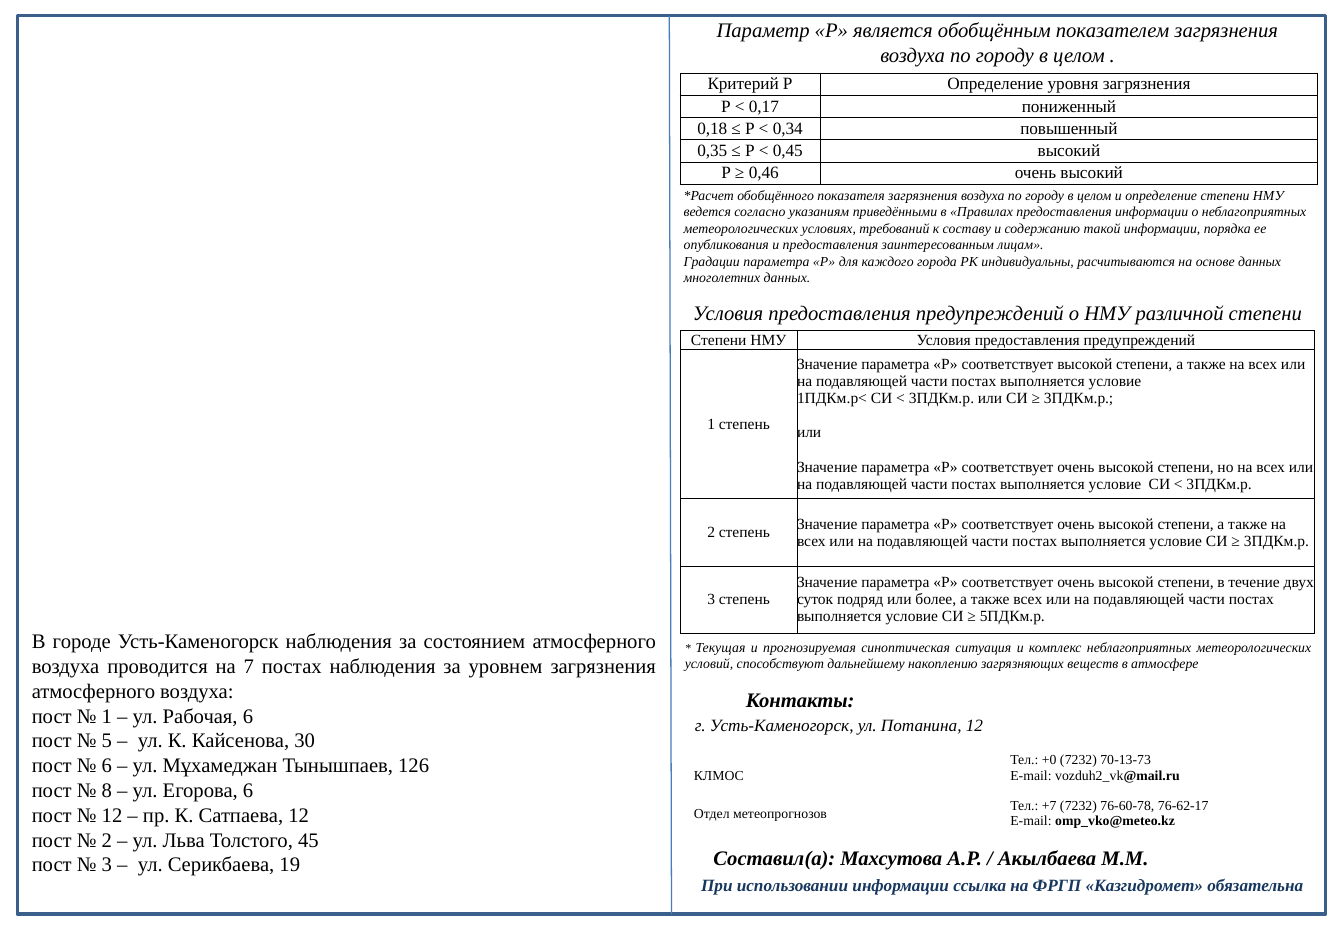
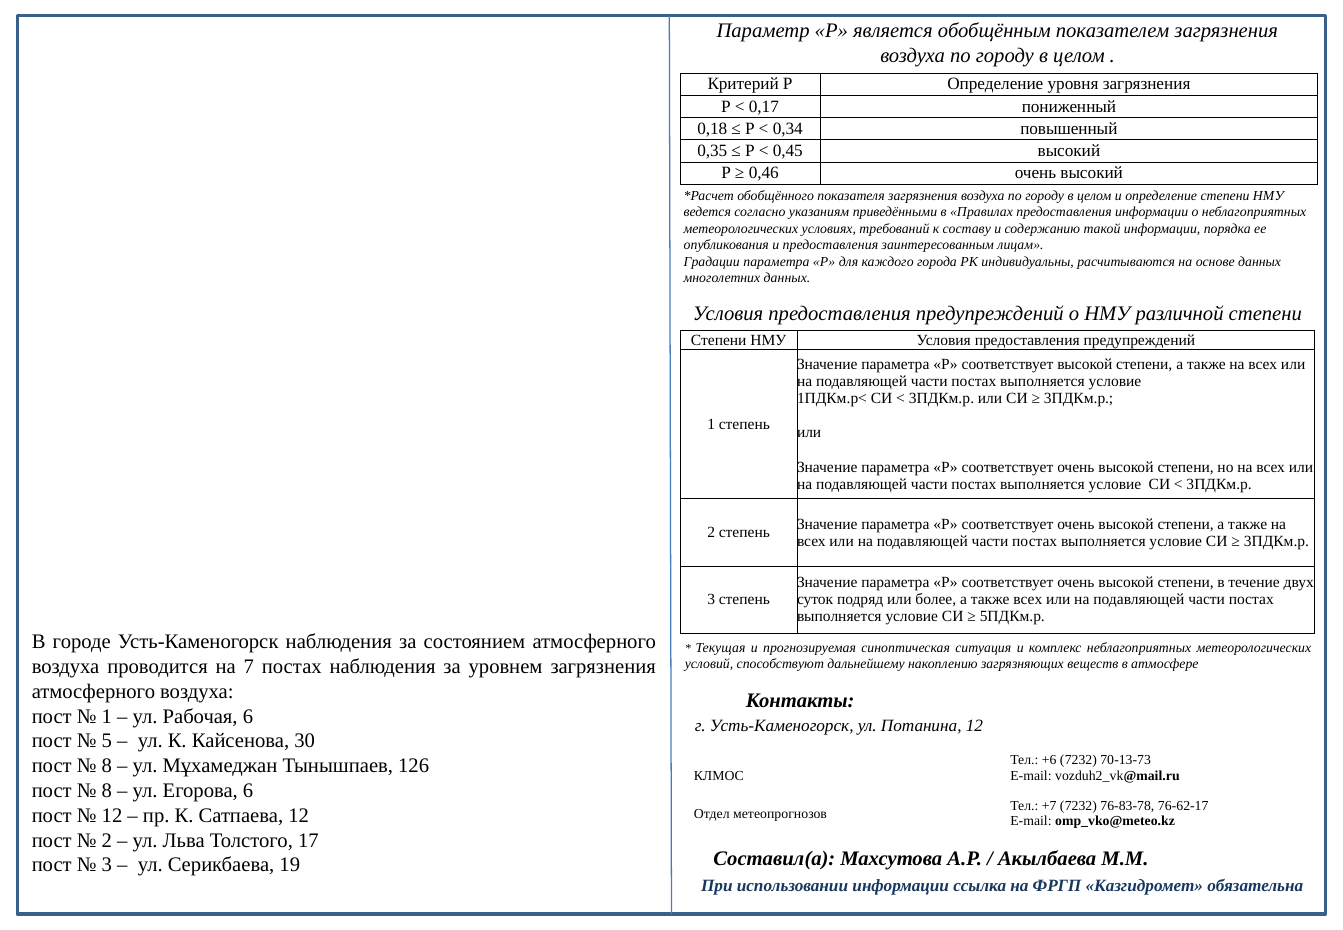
+0: +0 -> +6 (1049, 760)
6: 6 -> 8 (107, 766)
76-60-78: 76-60-78 -> 76-83-78 (1127, 806)
45: 45 -> 17 (308, 840)
